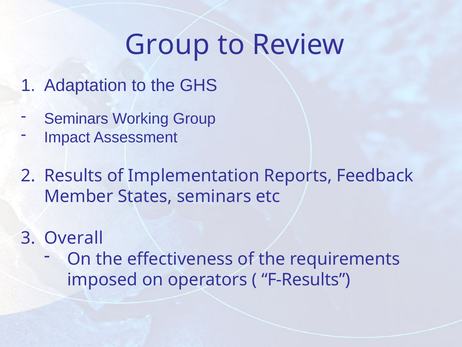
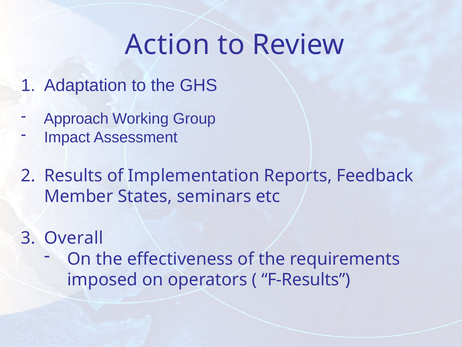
Group: Group -> Action (167, 45)
Seminars: Seminars -> Approach (76, 119)
